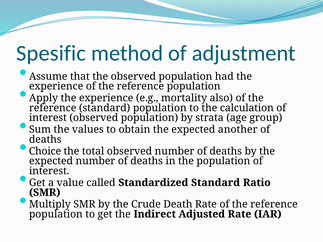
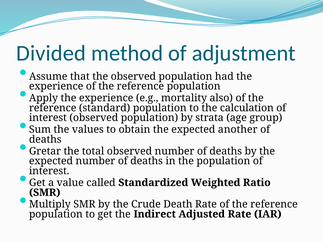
Spesific: Spesific -> Divided (51, 53)
Choice: Choice -> Gretar (45, 151)
Standardized Standard: Standard -> Weighted (216, 183)
